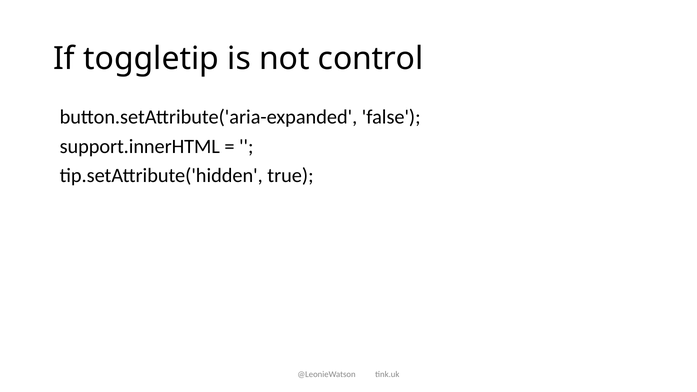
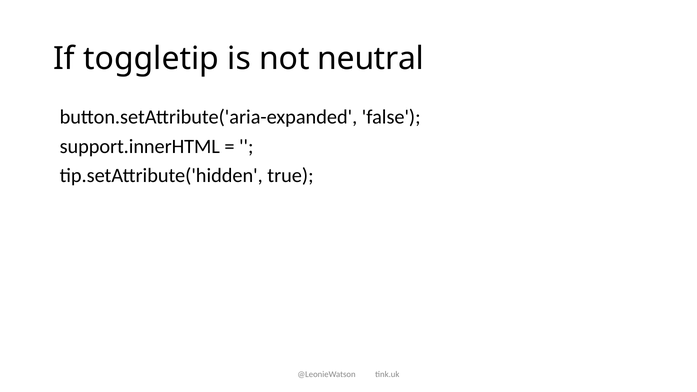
control: control -> neutral (371, 59)
